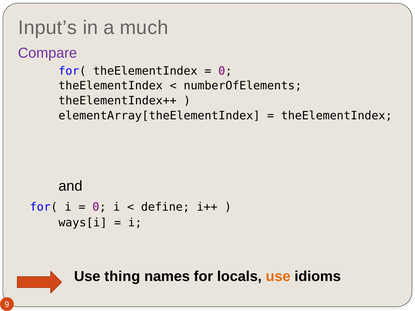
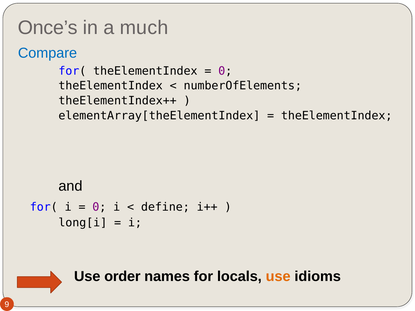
Input’s: Input’s -> Once’s (48, 28)
Compare colour: purple -> blue (47, 53)
ways[i: ways[i -> long[i (83, 223)
thing: thing -> order (122, 277)
